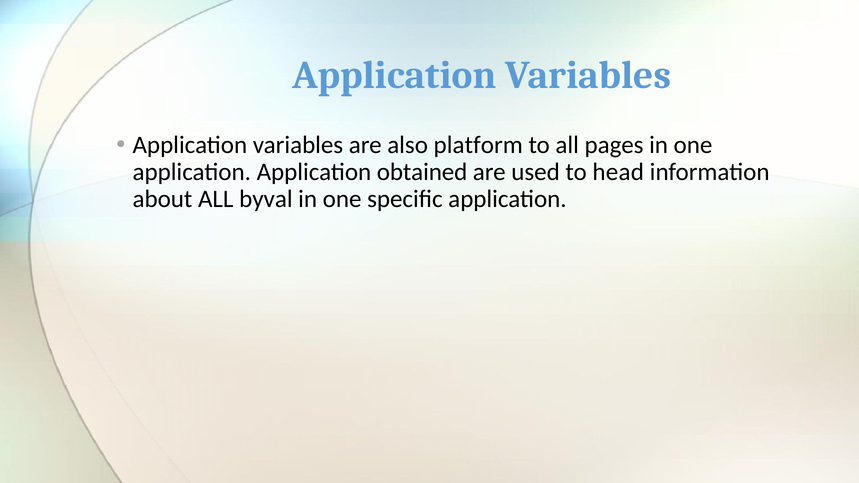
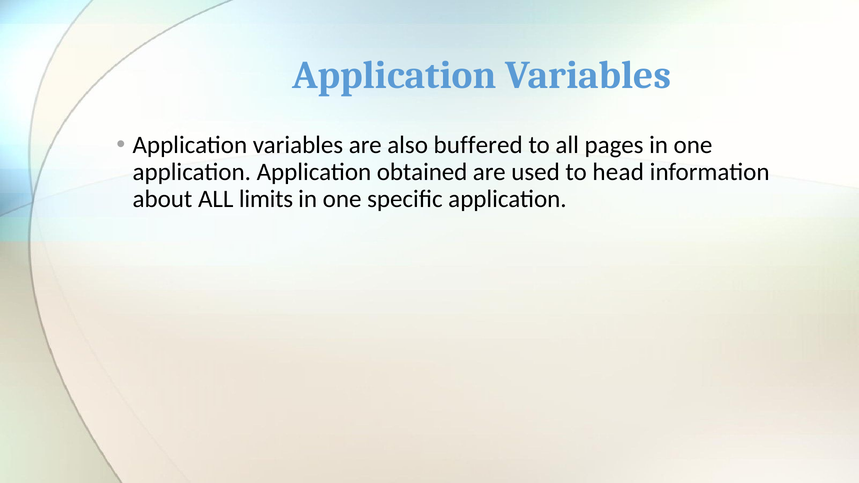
platform: platform -> buffered (478, 145)
byval: byval -> limits (266, 199)
